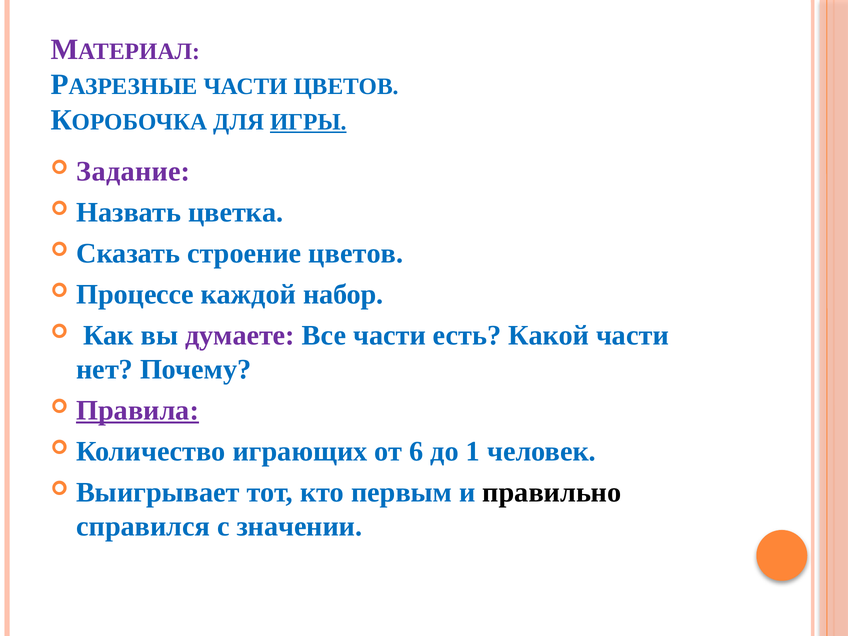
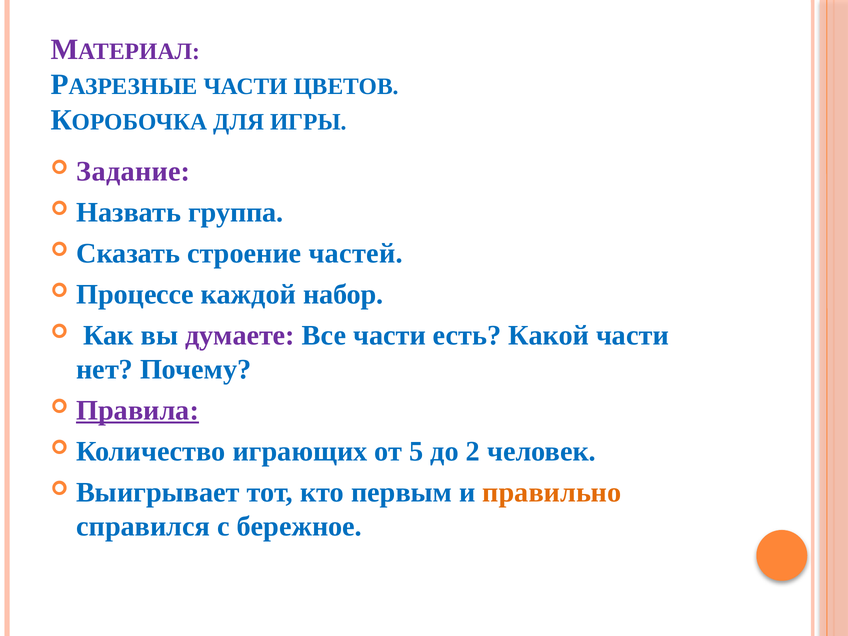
ИГРЫ underline: present -> none (308, 122)
цветка: цветка -> группа (236, 213)
строение цветов: цветов -> частей (356, 254)
6: 6 -> 5 (416, 451)
1: 1 -> 2 (473, 451)
правильно colour: black -> orange (552, 492)
значении: значении -> бережное (299, 526)
